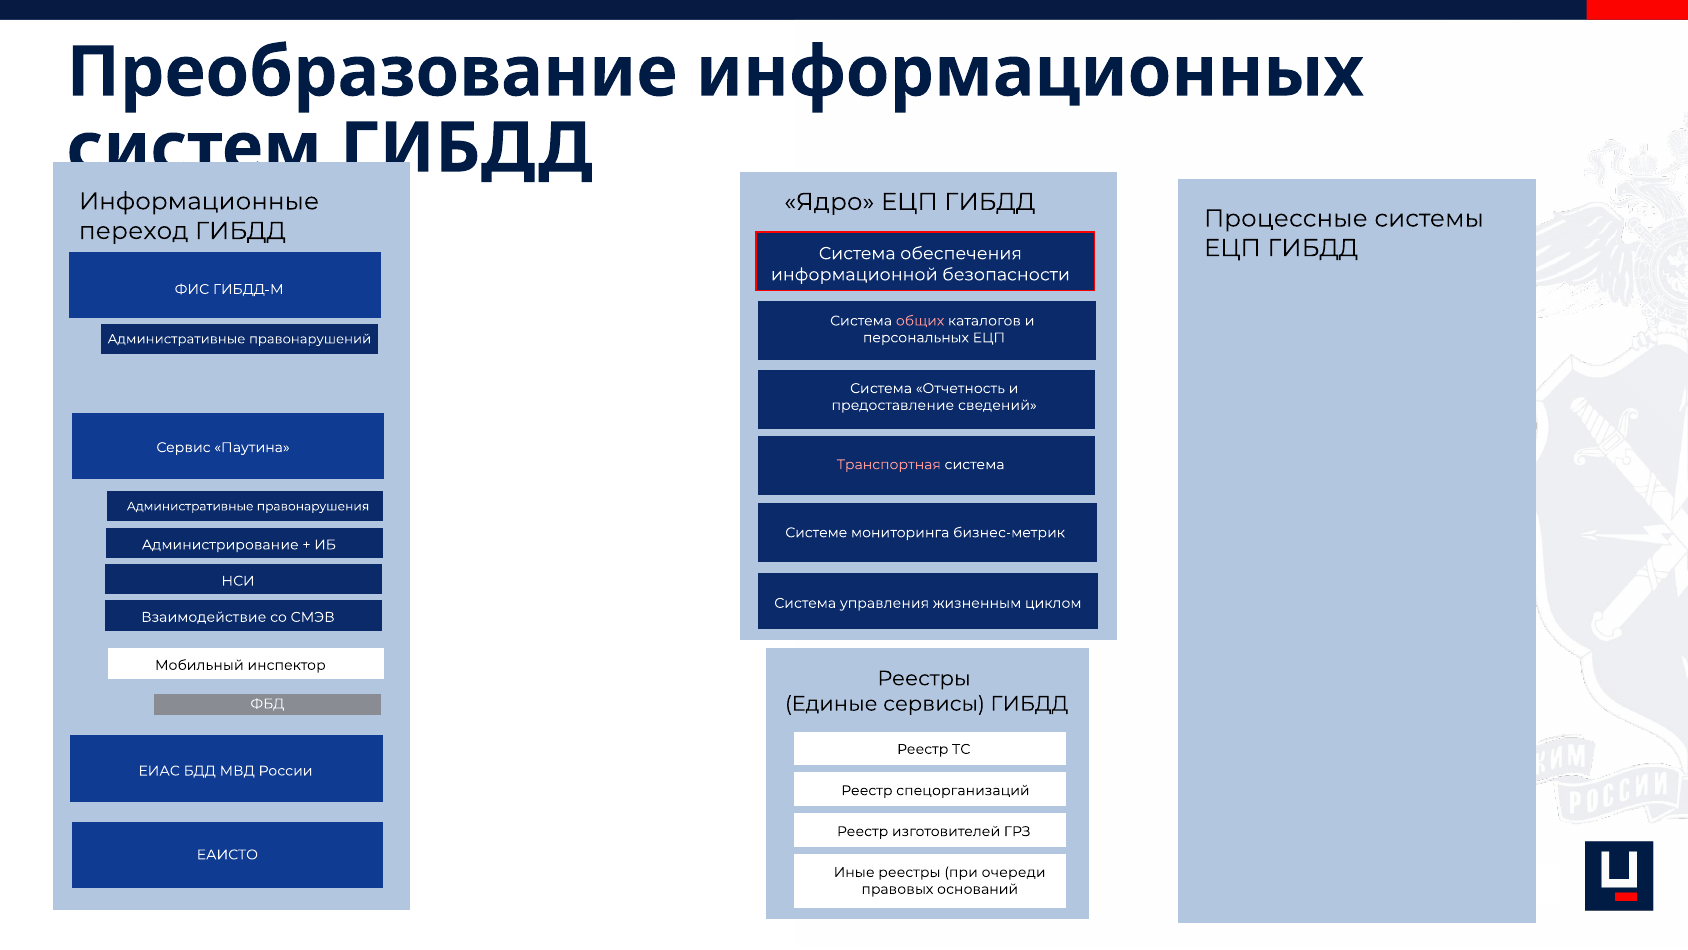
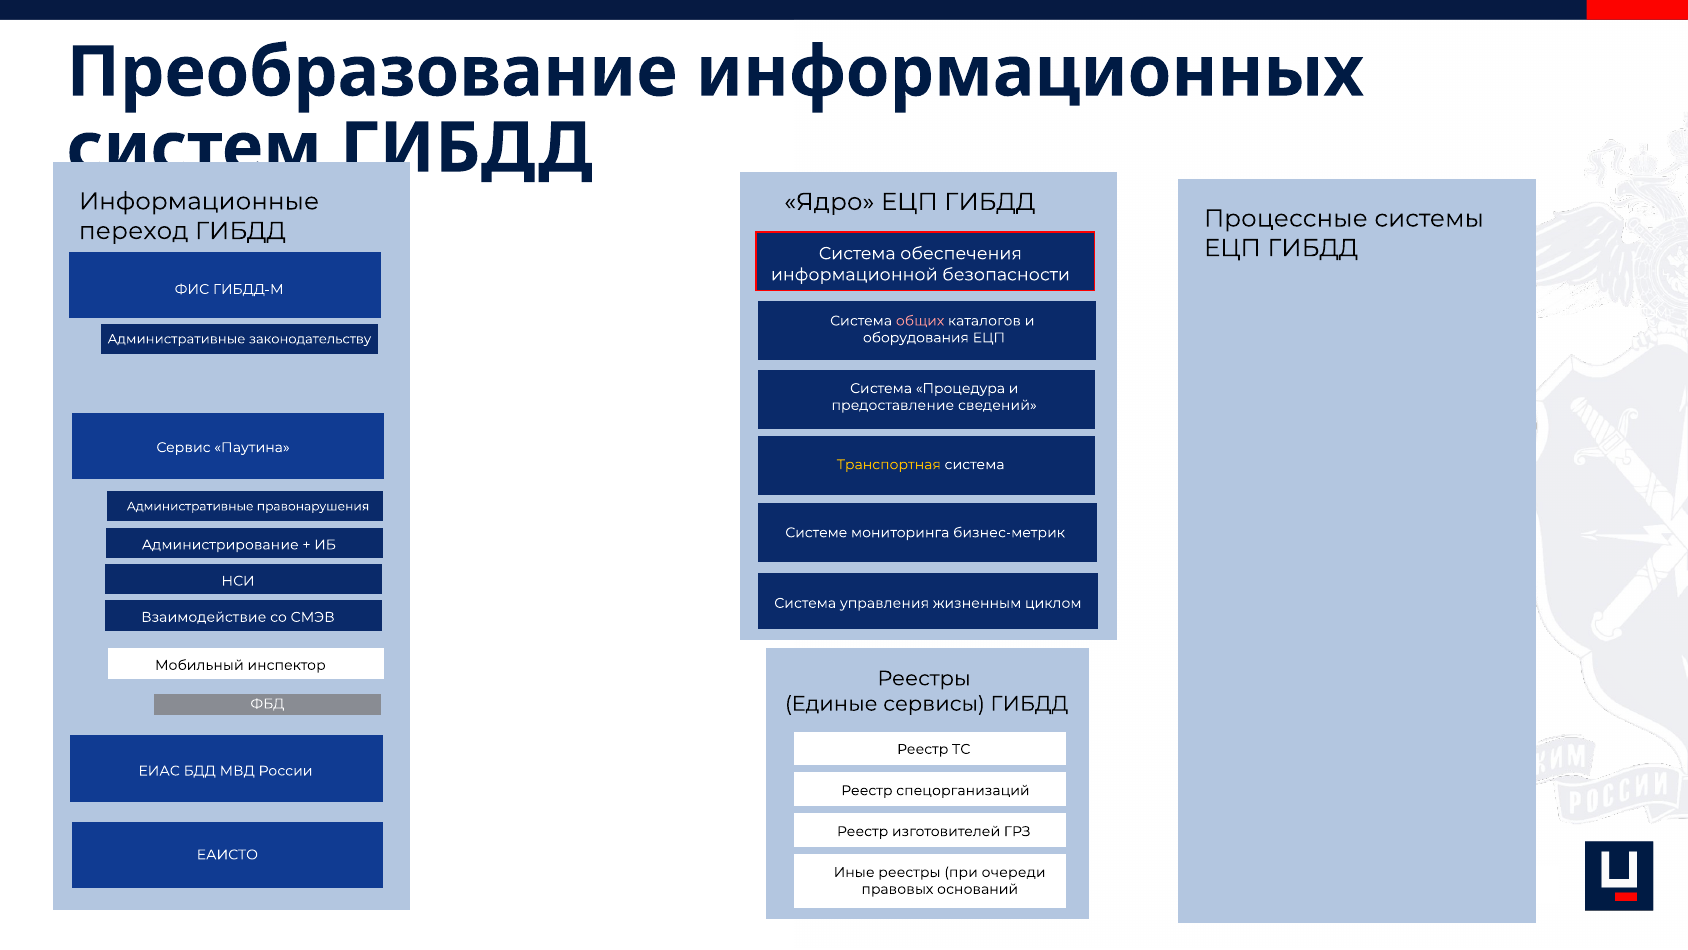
персональных: персональных -> оборудования (916, 338)
правонарушений: правонарушений -> законодательству (310, 339)
Отчетность: Отчетность -> Процедура (960, 388)
Транспортная colour: pink -> yellow (889, 464)
